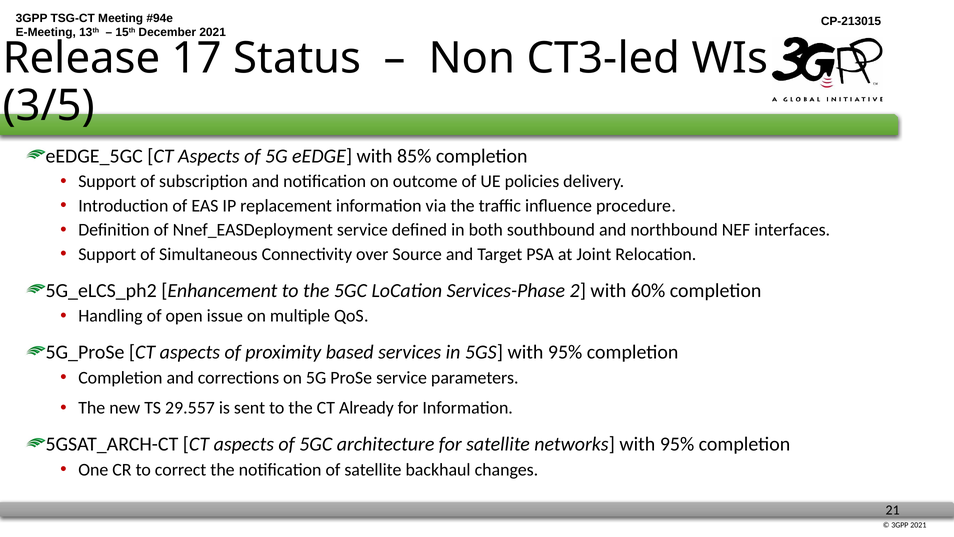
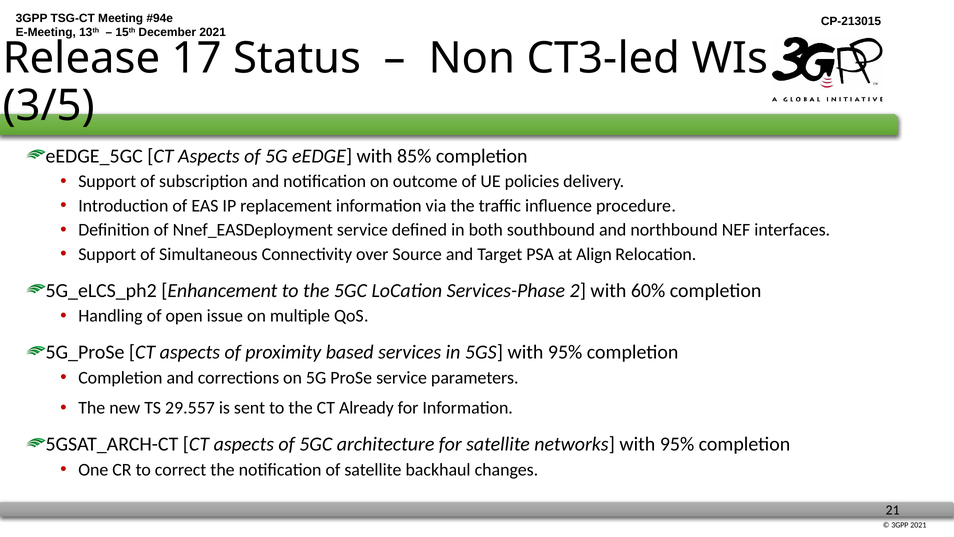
Joint: Joint -> Align (594, 254)
